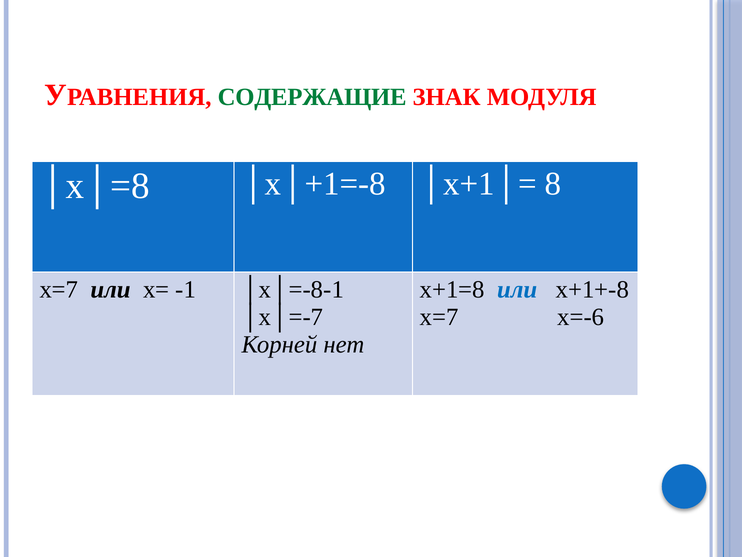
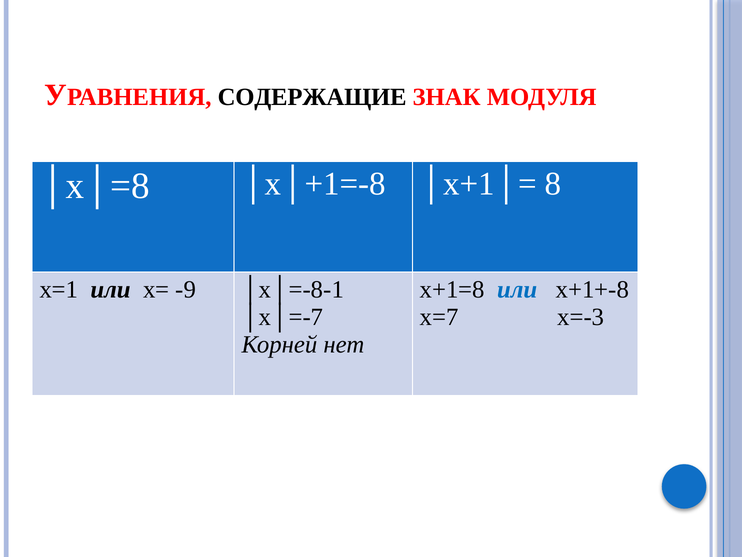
СОДЕРЖАЩИЕ colour: green -> black (312, 97)
х=7: х=7 -> х=1 (59, 290)
-1: -1 -> -9 (186, 290)
х=-6: х=-6 -> х=-3 (581, 317)
